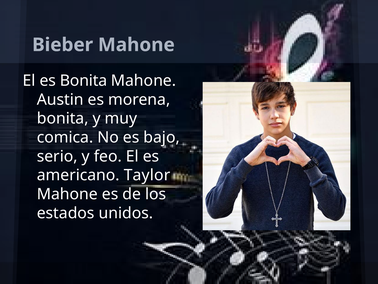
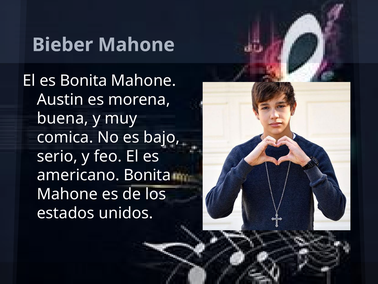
bonita: bonita -> buena (63, 118)
americano Taylor: Taylor -> Bonita (147, 175)
